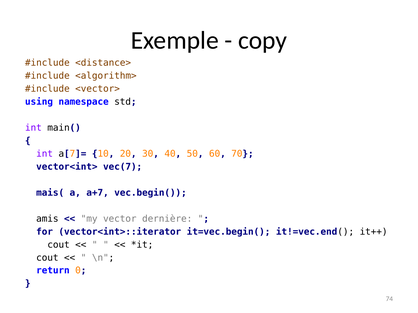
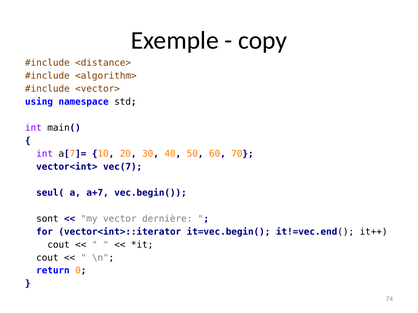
mais(: mais( -> seul( (50, 193)
amis: amis -> sont (47, 219)
